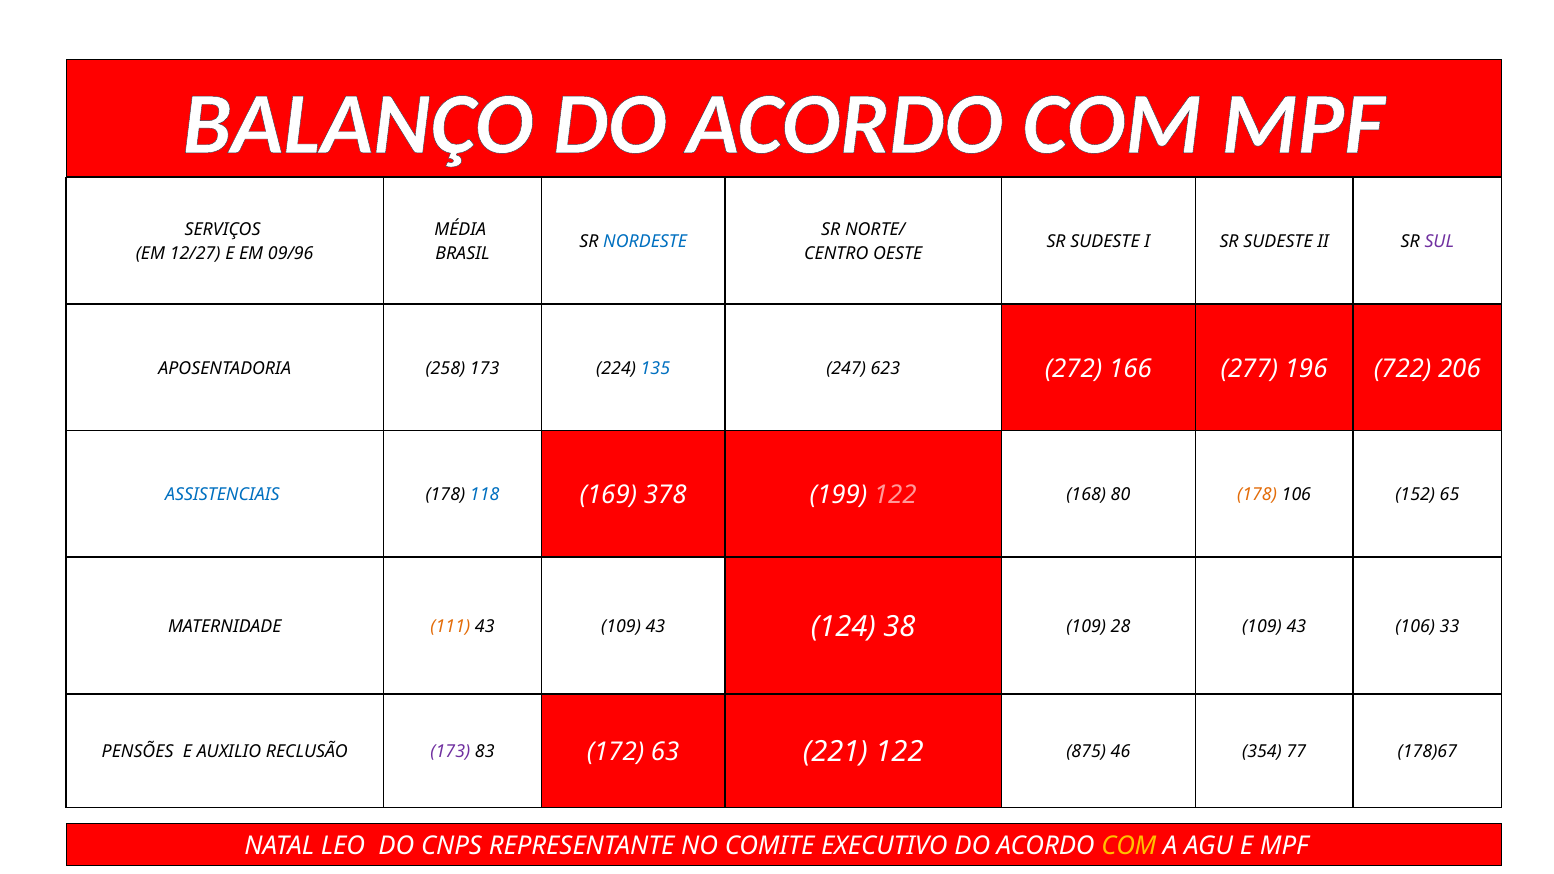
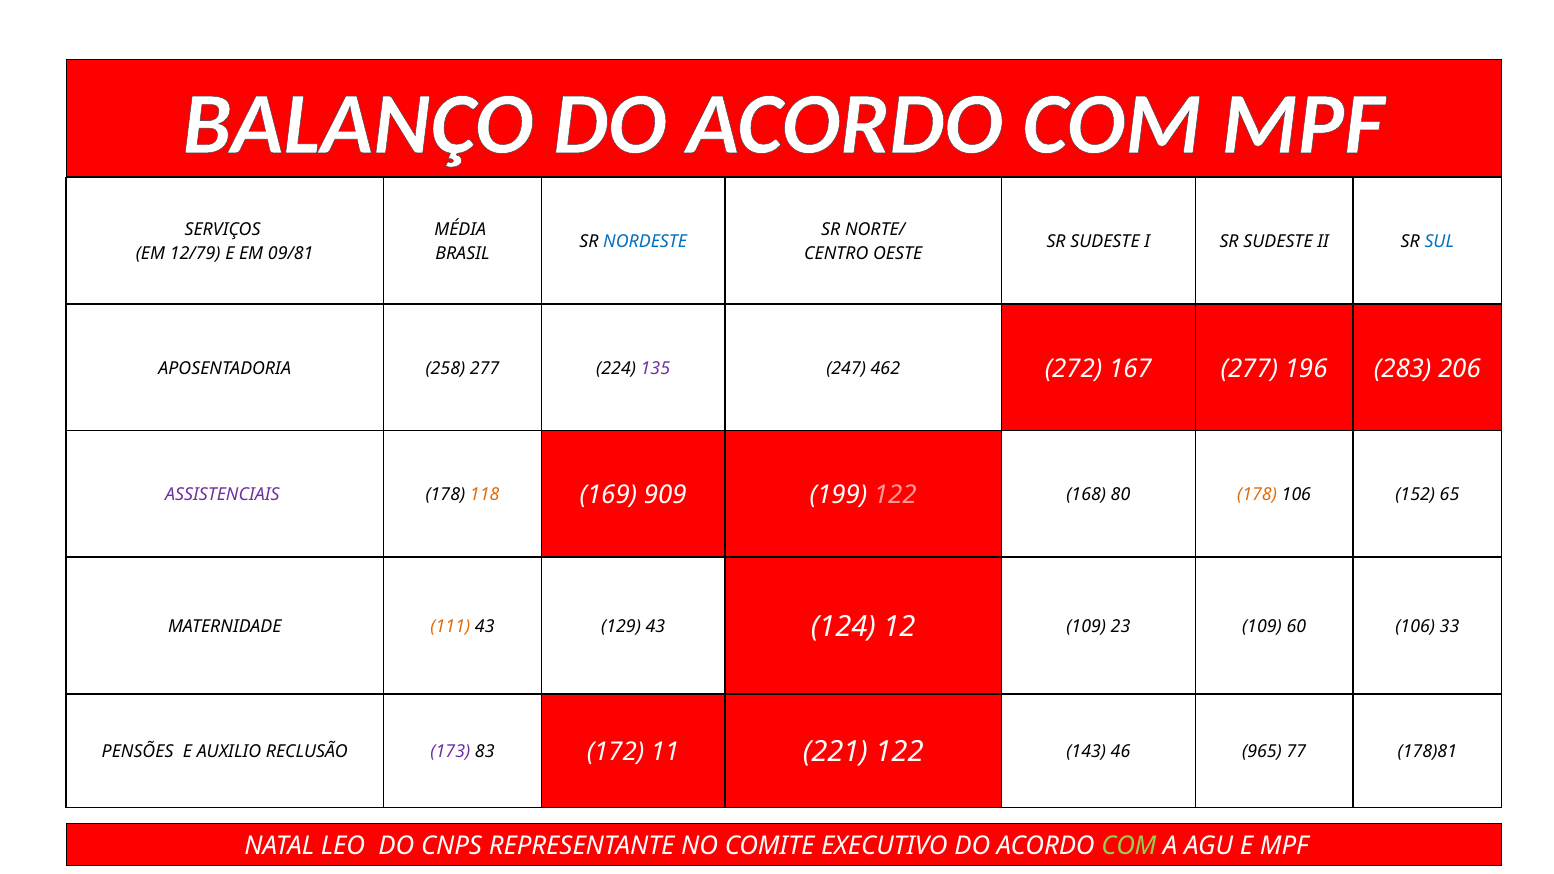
SUL colour: purple -> blue (1439, 242)
12/27: 12/27 -> 12/79 (195, 254)
09/96: 09/96 -> 09/81 (291, 254)
258 173: 173 -> 277 (485, 368)
135 colour: blue -> purple (655, 368)
623: 623 -> 462 (885, 368)
166: 166 -> 167 (1130, 369)
722: 722 -> 283 (1403, 369)
ASSISTENCIAIS colour: blue -> purple (222, 495)
118 colour: blue -> orange (485, 495)
378: 378 -> 909 (665, 495)
43 109: 109 -> 129 (621, 627)
38: 38 -> 12 (899, 627)
28: 28 -> 23 (1121, 627)
43: 43 -> 60 (1296, 627)
63: 63 -> 11 (665, 752)
875: 875 -> 143 (1086, 752)
354: 354 -> 965 (1262, 752)
178)67: 178)67 -> 178)81 (1427, 752)
COM colour: yellow -> light green (1129, 846)
